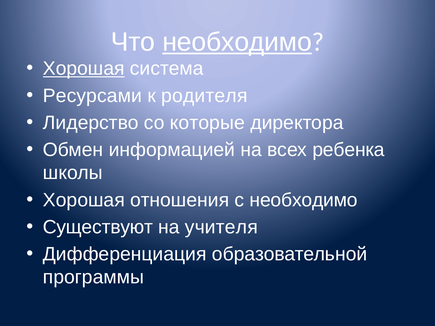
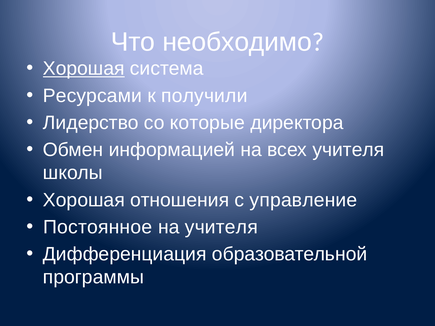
необходимо underline: present -> none (237, 42)
родителя: родителя -> получили (204, 96)
всех ребенка: ребенка -> учителя (348, 150)
с необходимо: необходимо -> управление (303, 200)
Существуют: Существуют -> Постоянное (98, 227)
